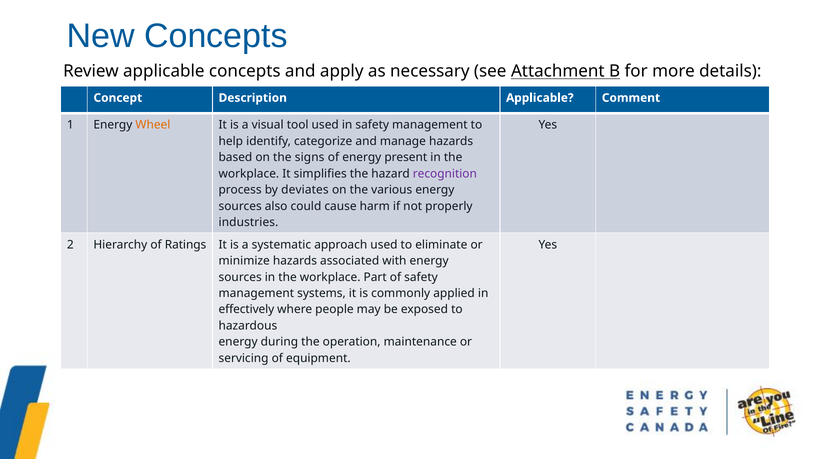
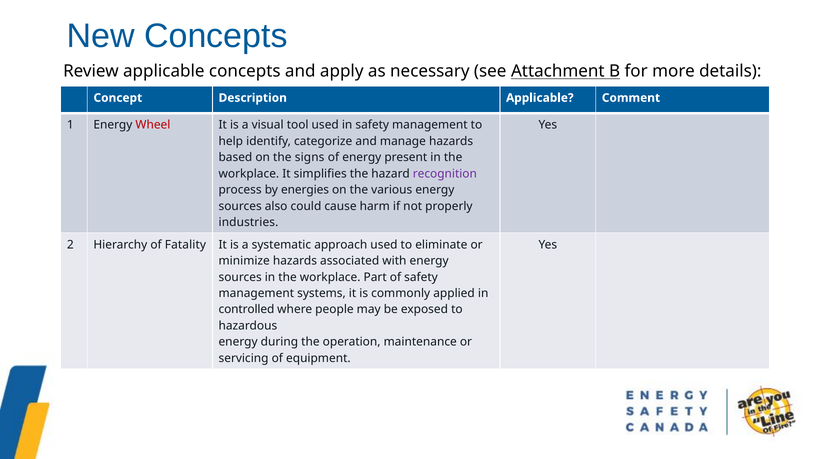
Wheel colour: orange -> red (153, 125)
deviates: deviates -> energies (305, 190)
Ratings: Ratings -> Fatality (185, 245)
effectively: effectively -> controlled (246, 310)
